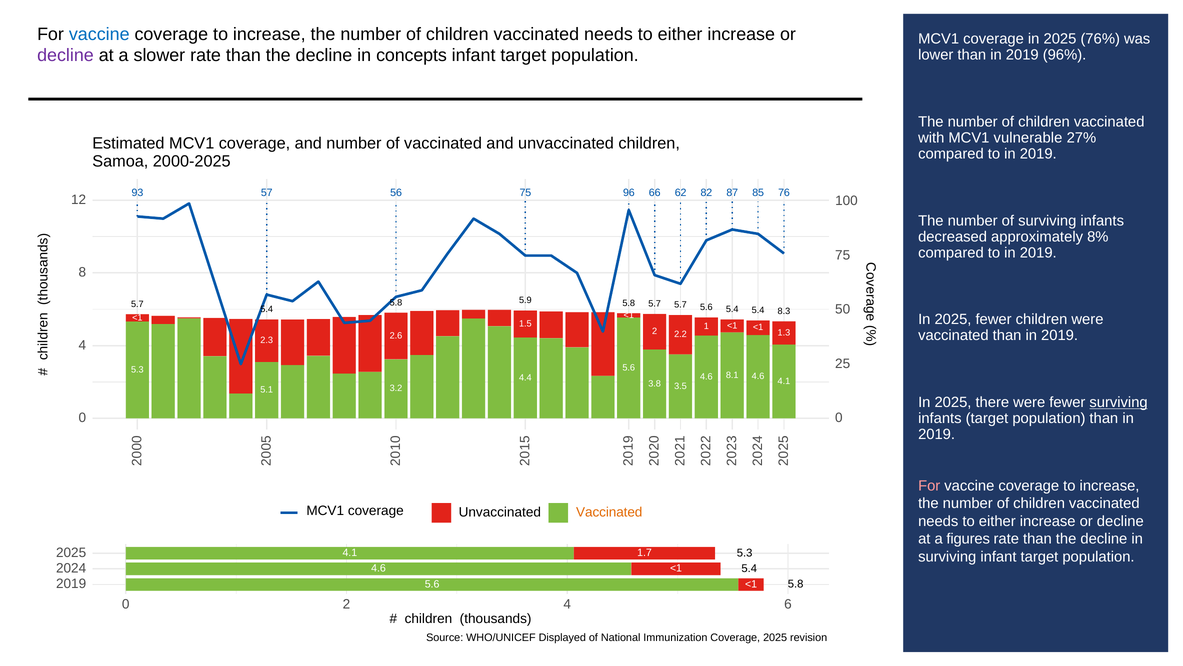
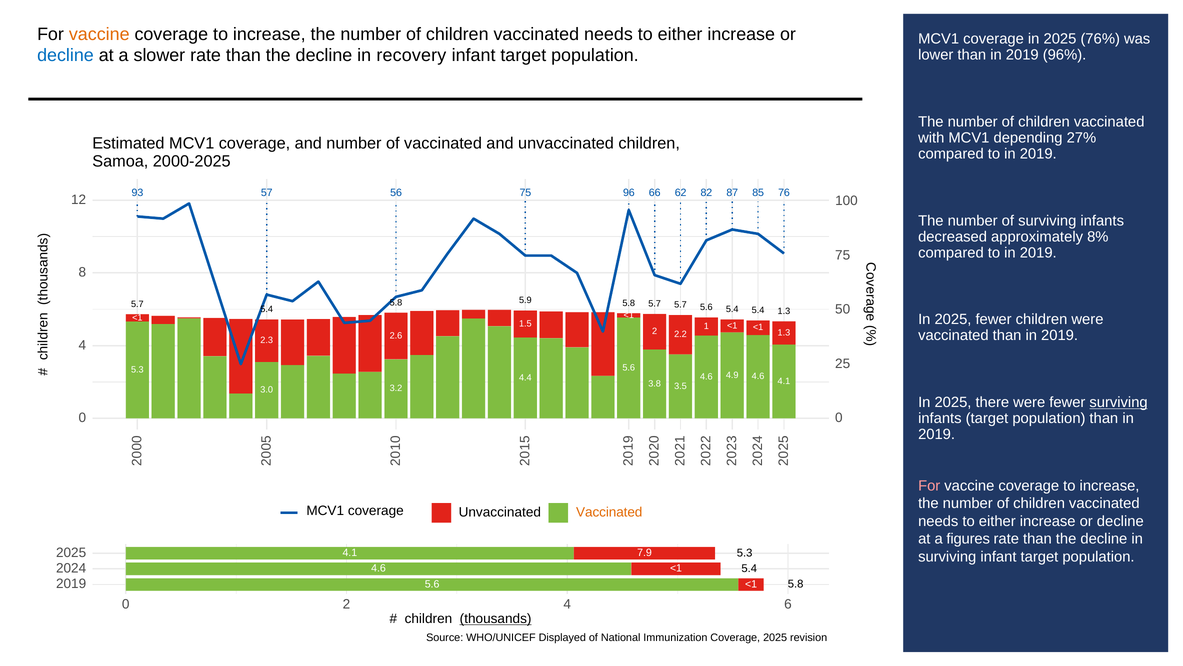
vaccine colour: blue -> orange (99, 34)
decline colour: purple -> blue (65, 56)
concepts: concepts -> recovery (411, 56)
vulnerable: vulnerable -> depending (1028, 138)
5.4 8.3: 8.3 -> 1.3 (784, 311)
8.1: 8.1 -> 4.9 (732, 375)
5.1: 5.1 -> 3.0 (267, 390)
1.7: 1.7 -> 7.9 (645, 552)
thousands underline: none -> present (496, 618)
